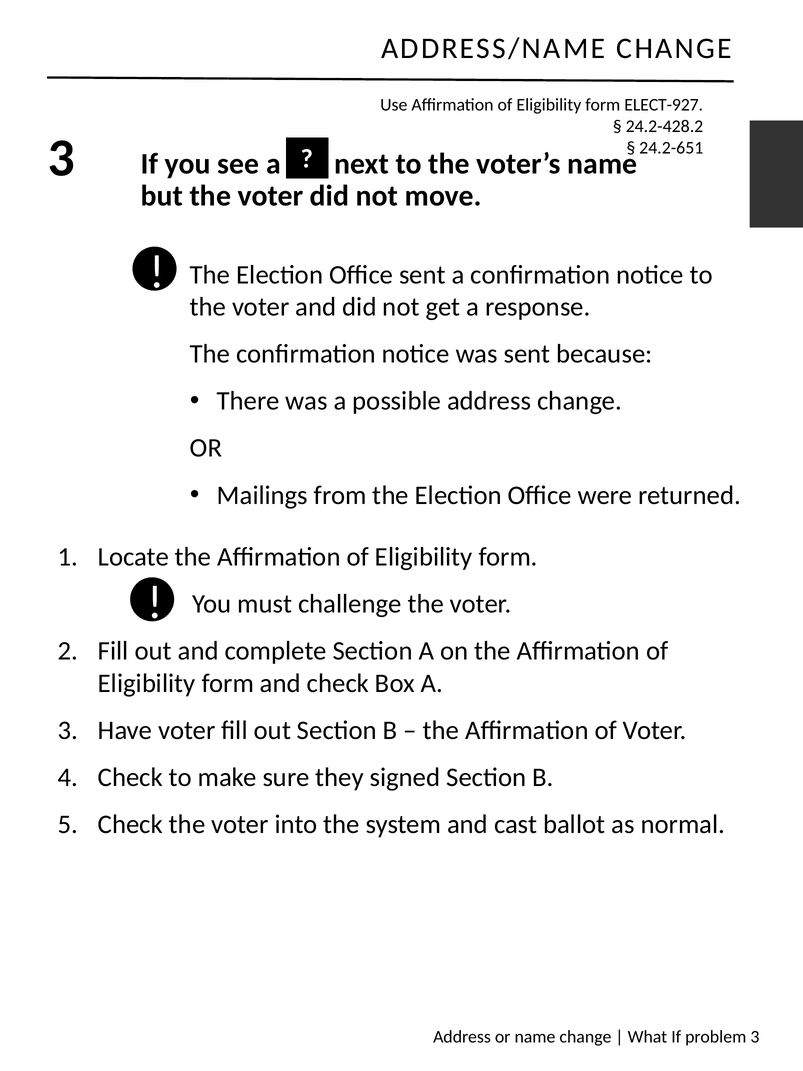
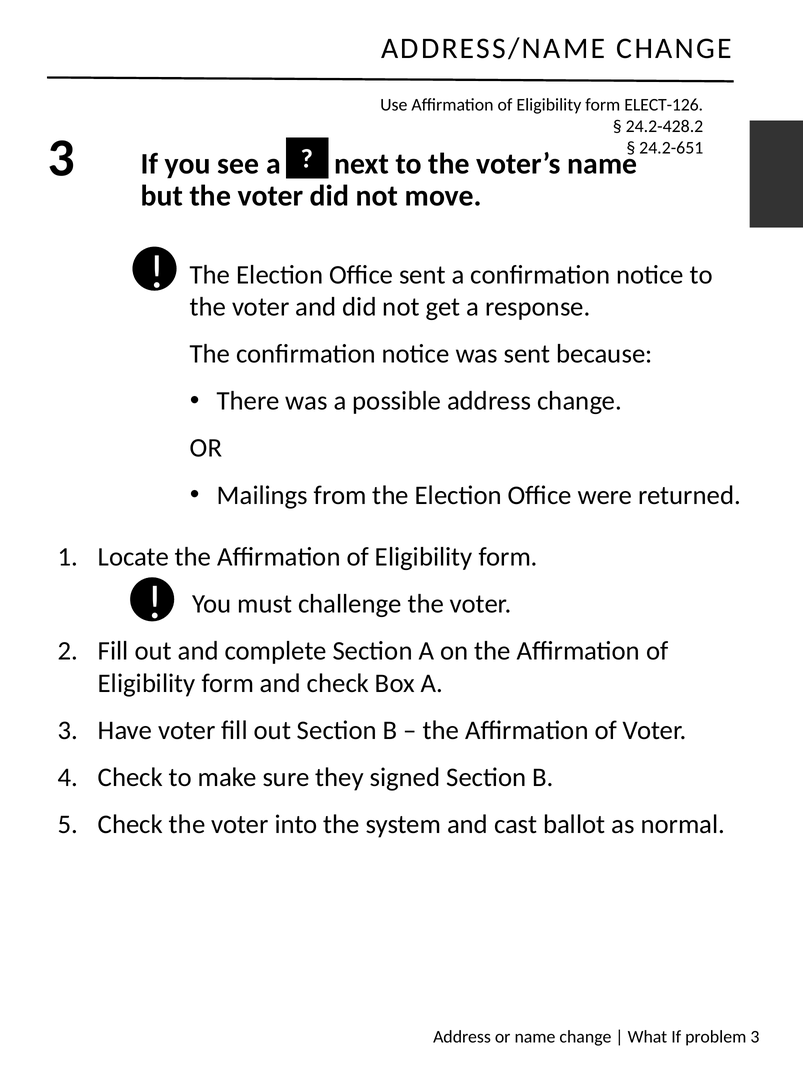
ELECT-927: ELECT-927 -> ELECT-126 (664, 105)
